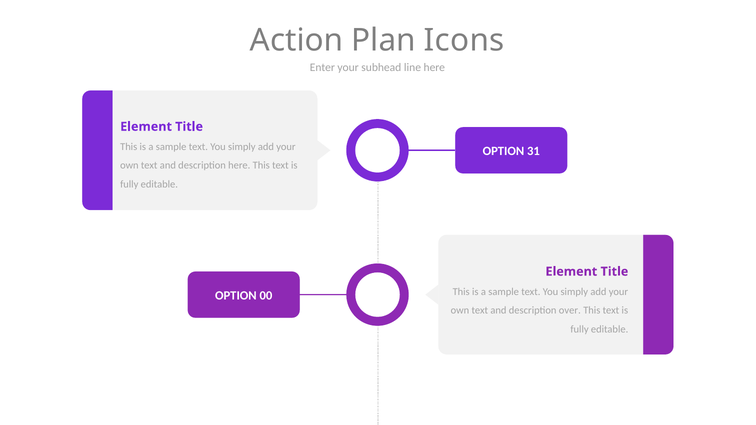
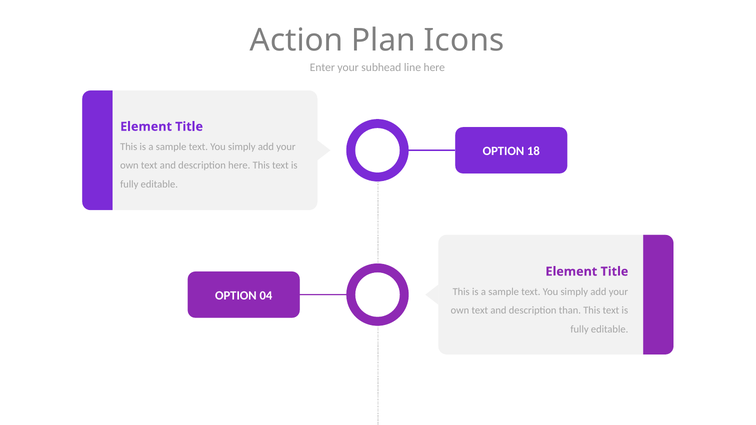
31: 31 -> 18 (533, 151)
00: 00 -> 04 (266, 296)
over: over -> than (570, 311)
